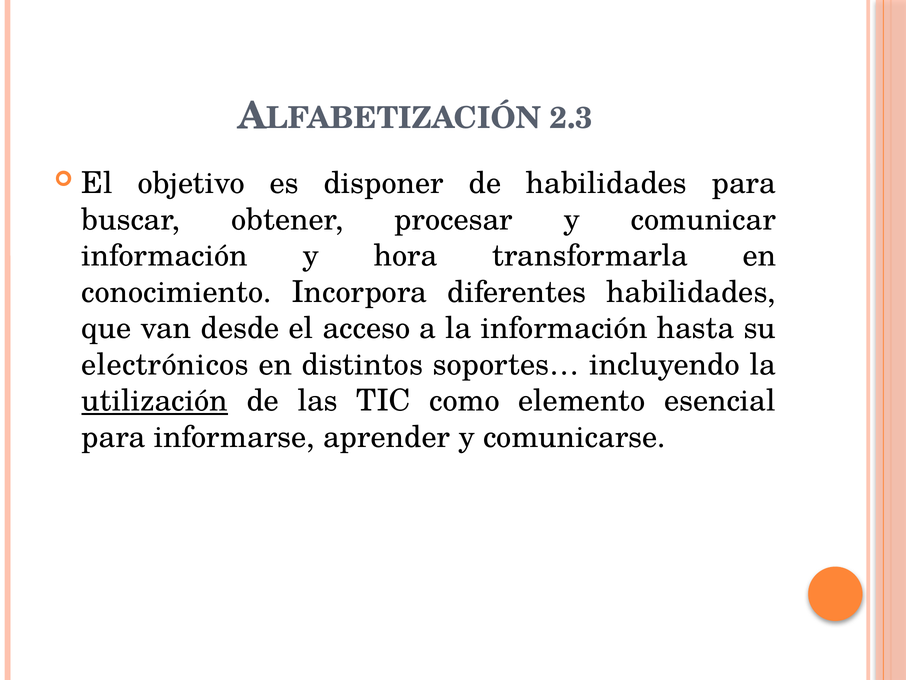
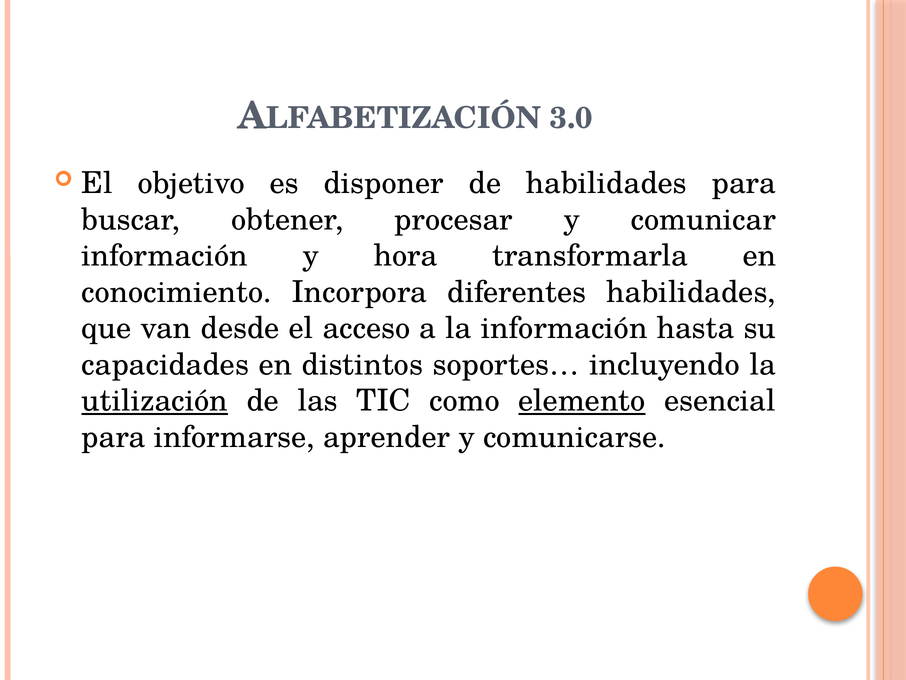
2.3: 2.3 -> 3.0 (571, 118)
electrónicos: electrónicos -> capacidades (165, 364)
elemento underline: none -> present (582, 401)
